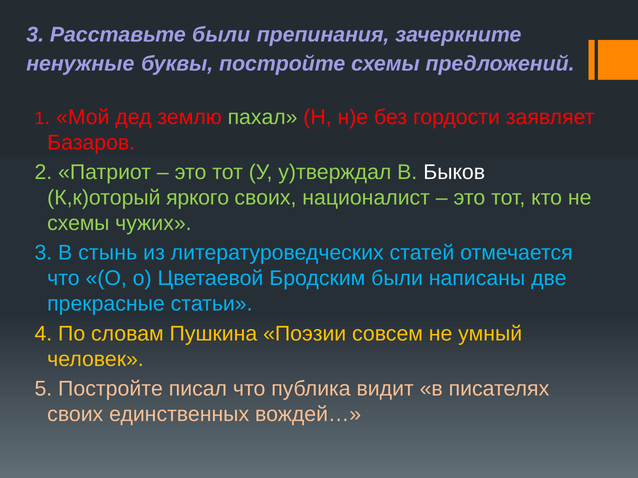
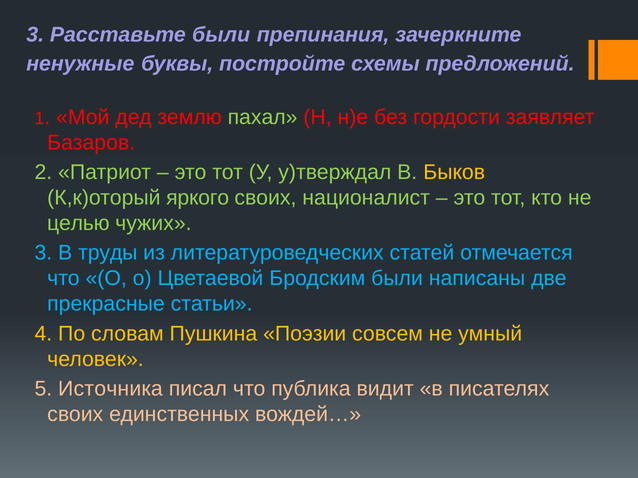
Быков colour: white -> yellow (454, 172)
схемы: схемы -> целью (78, 223)
стынь: стынь -> труды (108, 253)
5 Постройте: Постройте -> Источника (110, 389)
